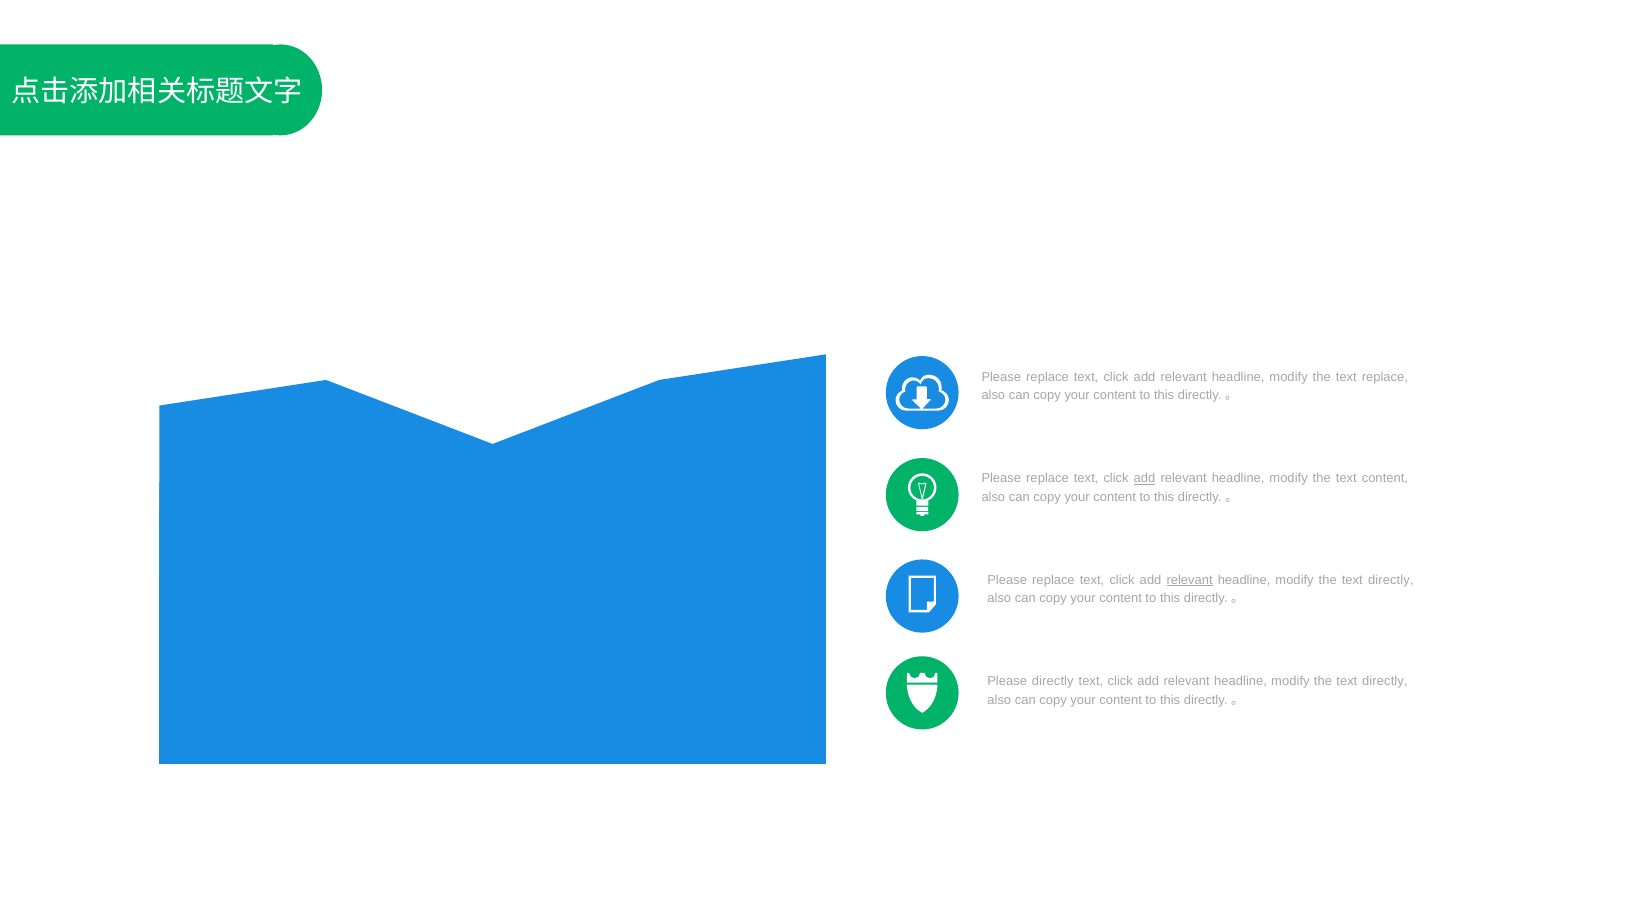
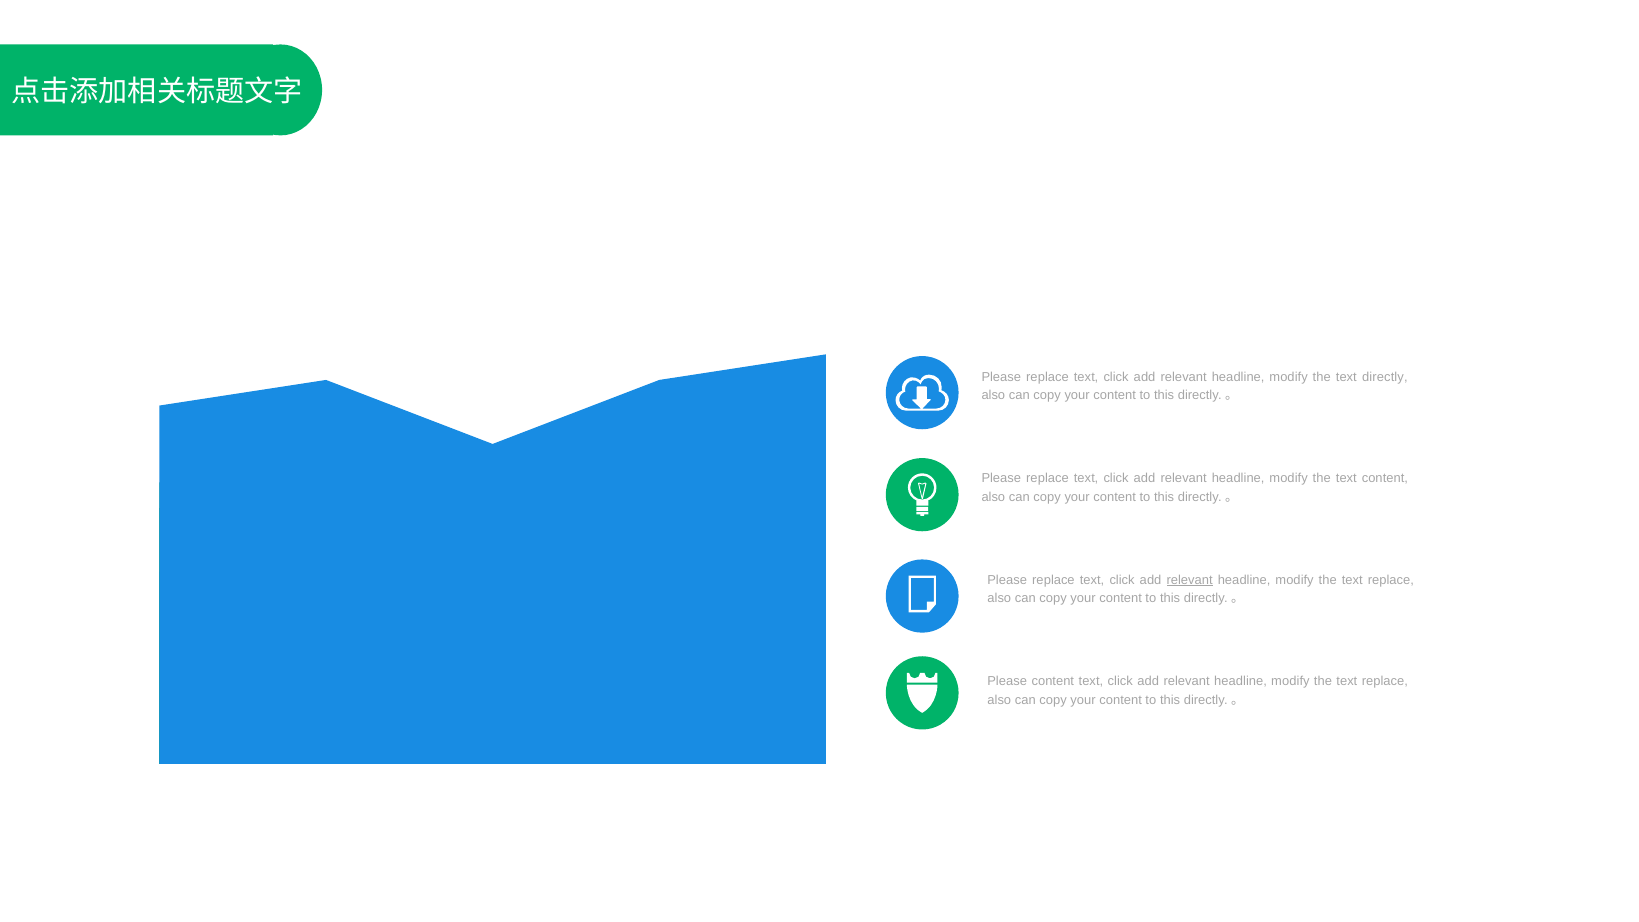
text replace: replace -> directly (1385, 377)
add underline: present -> none (1145, 478)
directly: directly -> replace (1391, 580)
Please directly: directly -> content (1053, 681)
directly: directly -> replace (1385, 681)
